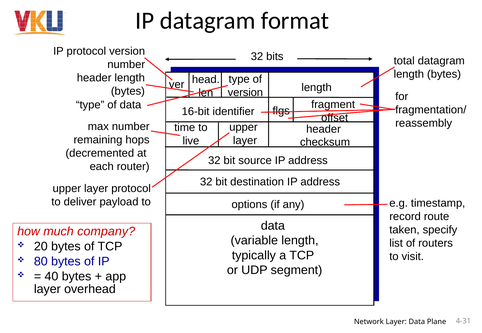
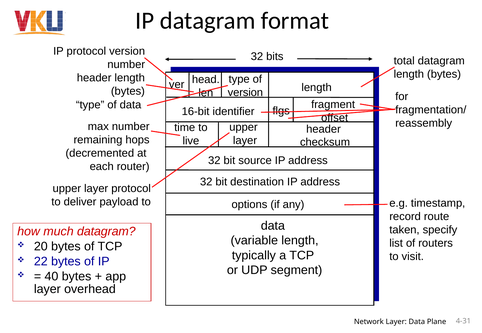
much company: company -> datagram (106, 232)
80: 80 -> 22 (41, 262)
